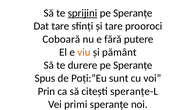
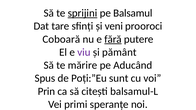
Speranțe: Speranțe -> Balsamul (133, 13)
și tare: tare -> veni (114, 26)
fără underline: none -> present (113, 39)
viu colour: orange -> purple (84, 52)
durere: durere -> mărire (82, 65)
Speranțe: Speranțe -> Aducând (133, 65)
speranțe-L: speranțe-L -> balsamul-L (134, 91)
